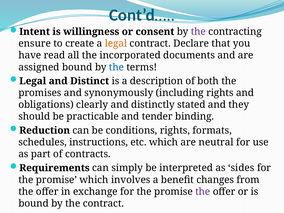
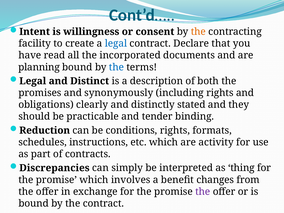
the colour: purple -> orange (198, 32)
ensure: ensure -> facility (35, 44)
legal colour: orange -> blue (116, 44)
assigned: assigned -> planning (39, 67)
neutral: neutral -> activity (216, 142)
Requirements: Requirements -> Discrepancies (54, 168)
sides: sides -> thing (241, 168)
